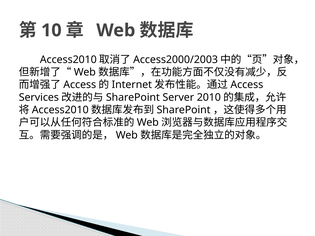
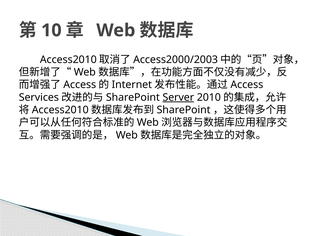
Server underline: none -> present (178, 97)
